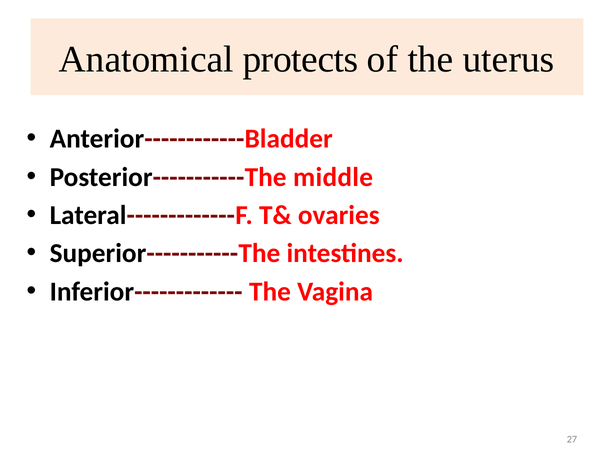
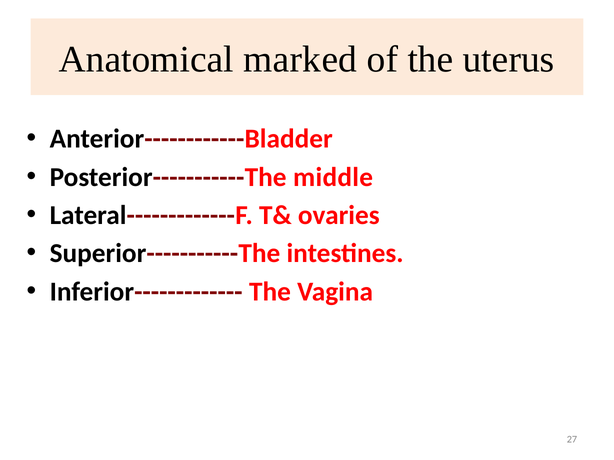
protects: protects -> marked (300, 59)
